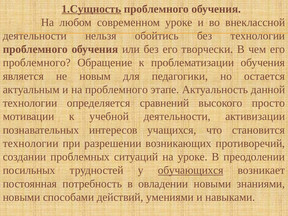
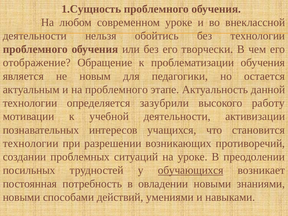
1.Сущность underline: present -> none (91, 9)
проблемного: проблемного -> отображение (37, 63)
сравнений: сравнений -> зазубрили (164, 103)
просто: просто -> работу (268, 103)
